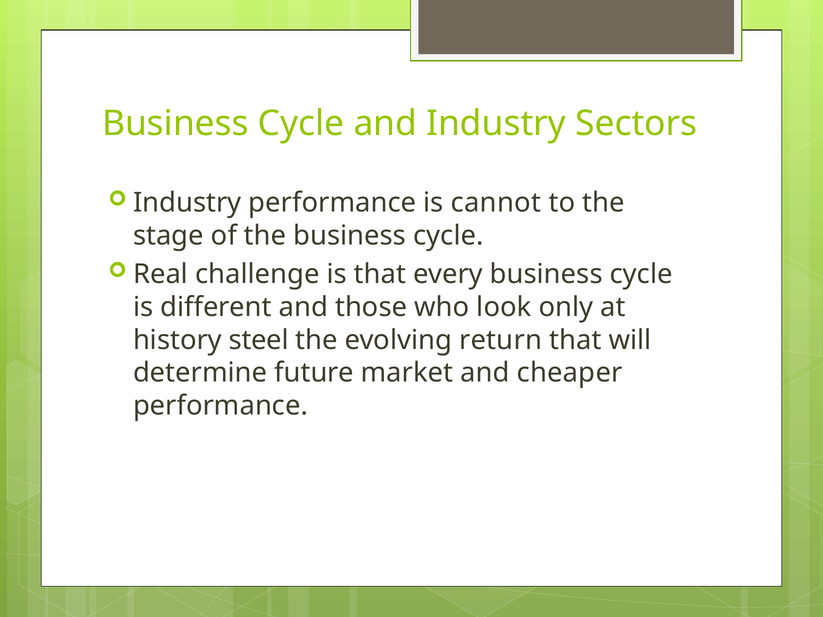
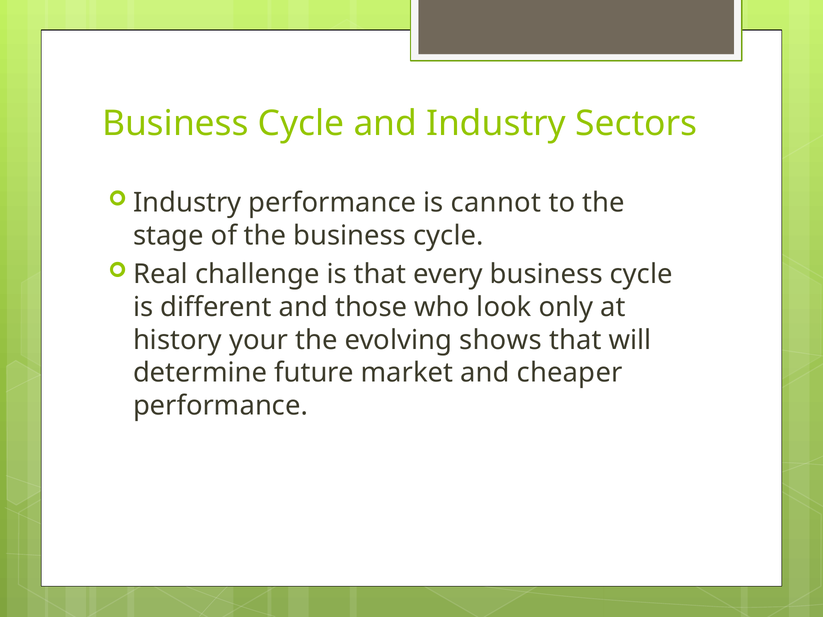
steel: steel -> your (259, 340)
return: return -> shows (501, 340)
